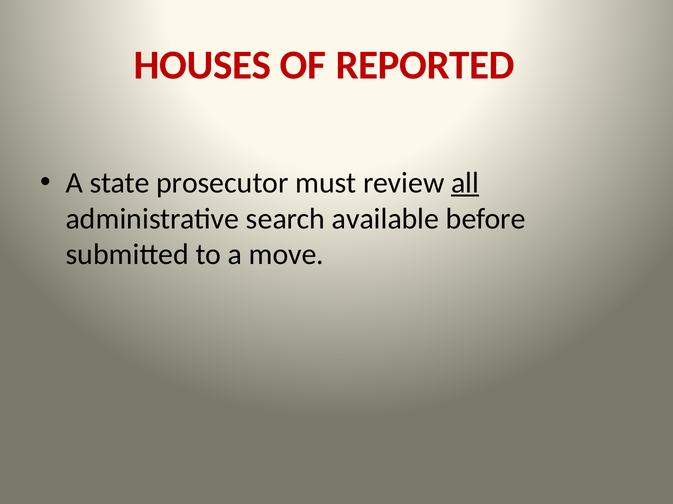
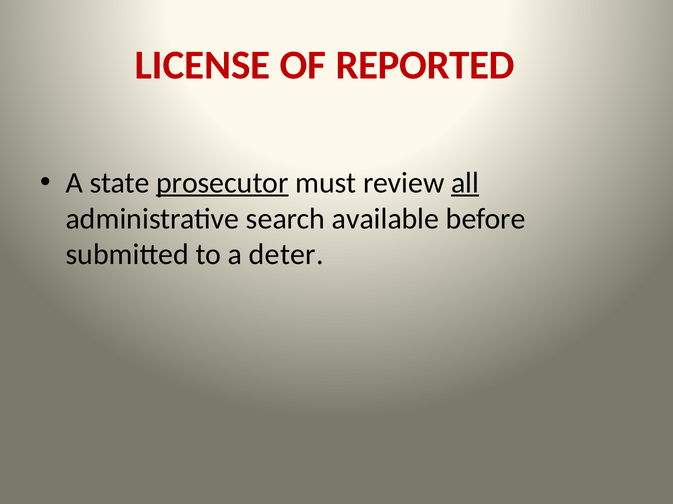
HOUSES: HOUSES -> LICENSE (202, 65)
prosecutor underline: none -> present (222, 183)
move: move -> deter (286, 255)
